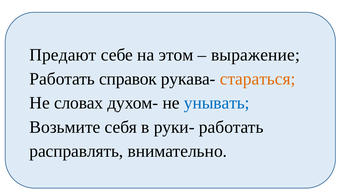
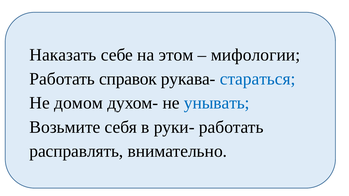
Предают: Предают -> Наказать (63, 55)
выражение: выражение -> мифологии (256, 55)
стараться colour: orange -> blue (258, 79)
словах: словах -> домом (79, 103)
